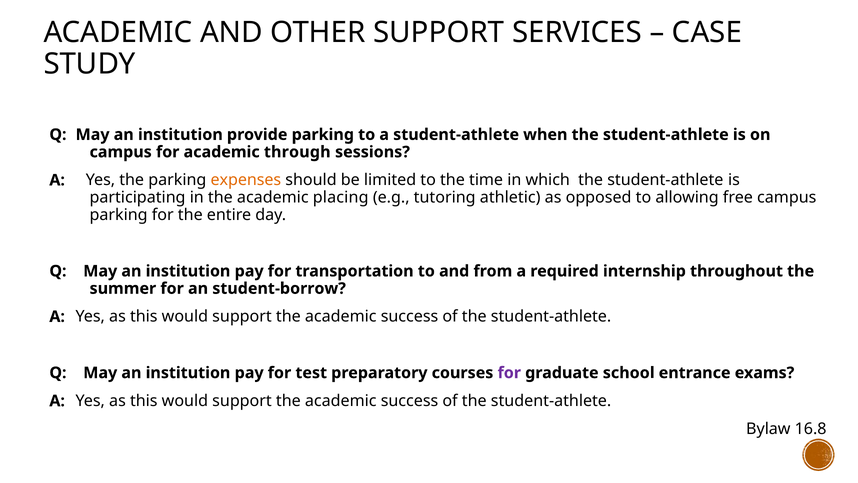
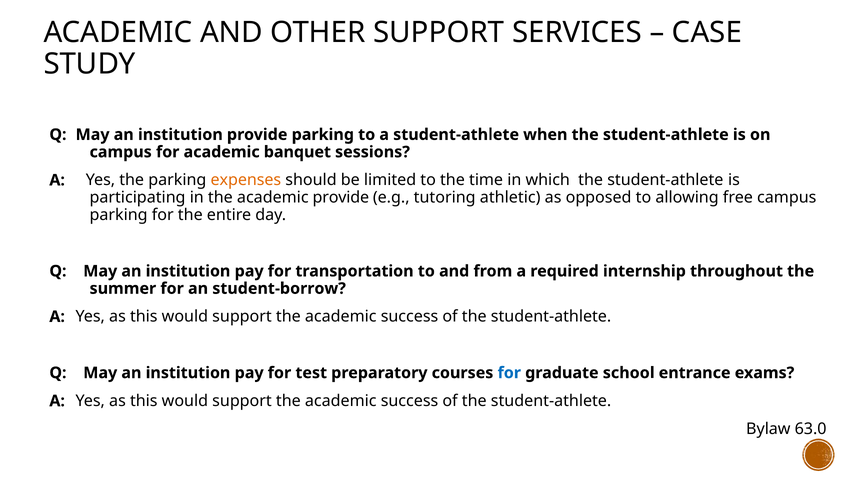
through: through -> banquet (297, 152)
academic placing: placing -> provide (341, 197)
for colour: purple -> blue (509, 373)
16.8: 16.8 -> 63.0 (811, 429)
